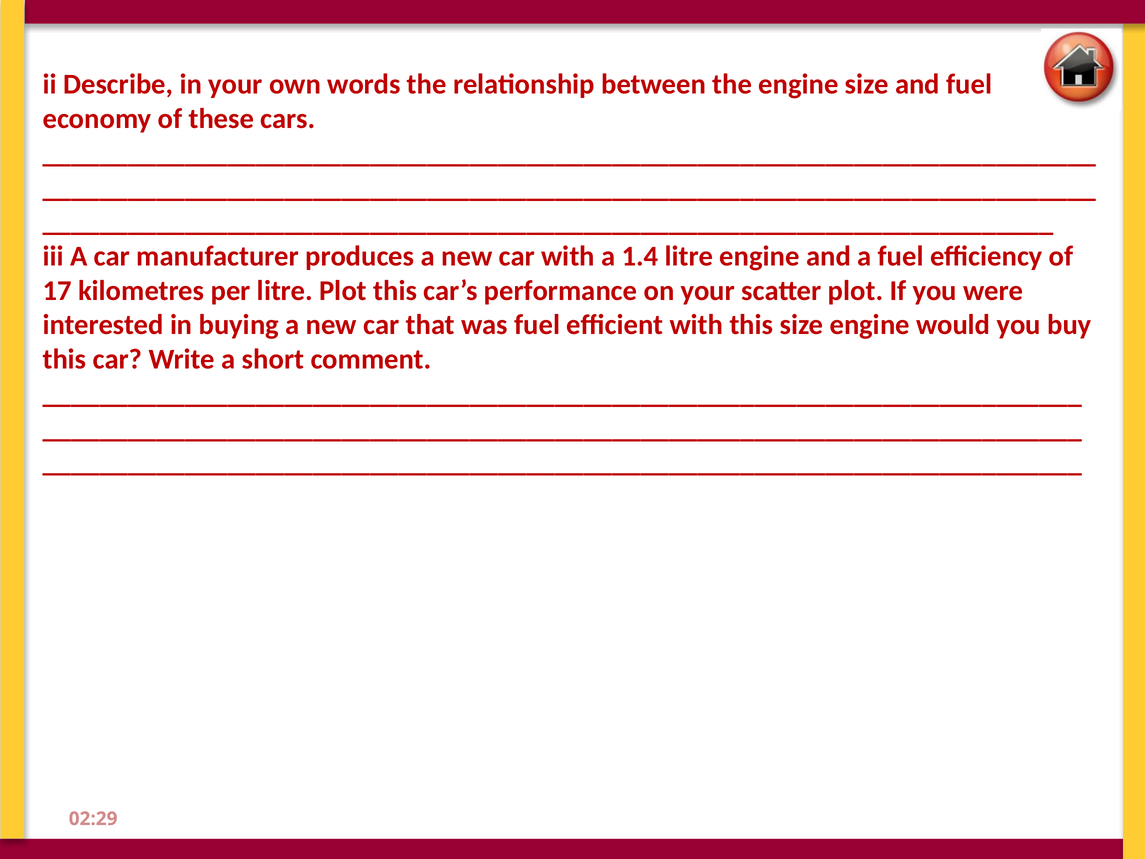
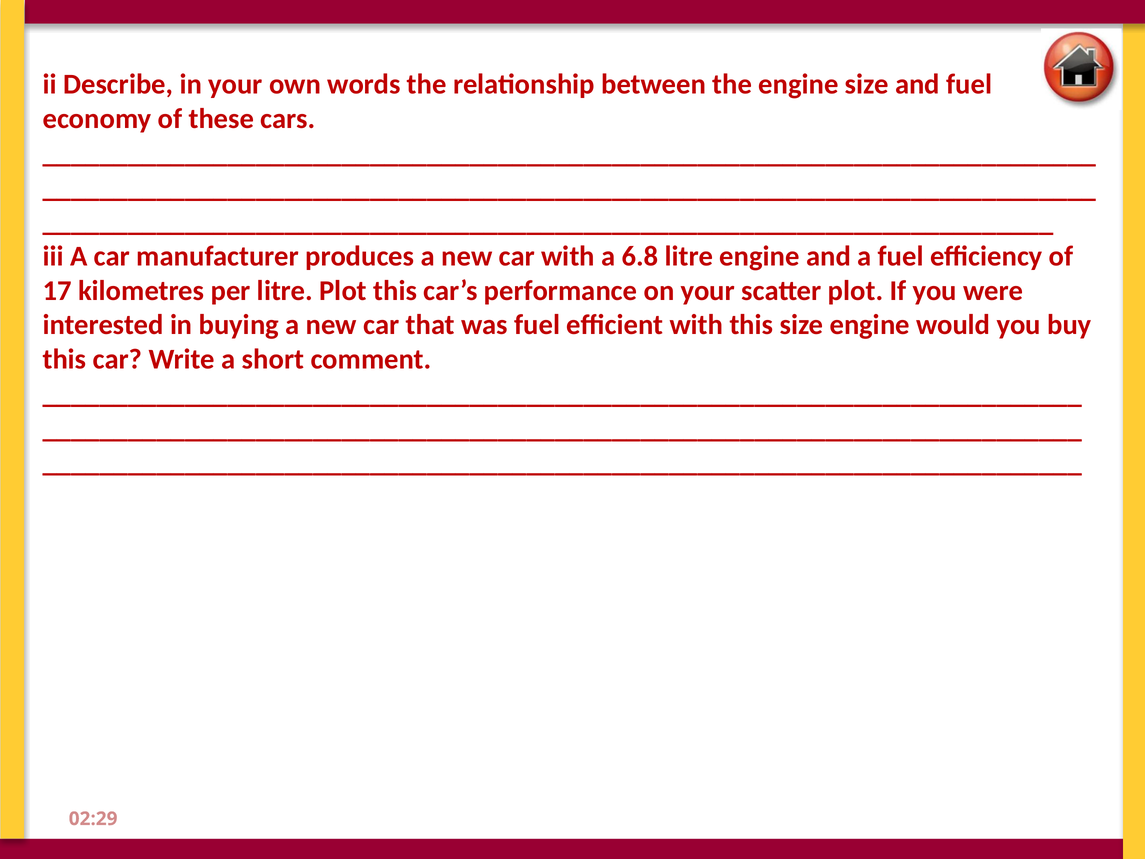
1.4: 1.4 -> 6.8 (640, 256)
